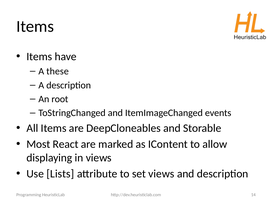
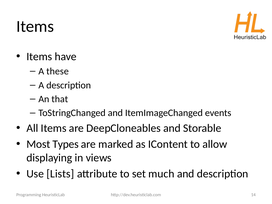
root: root -> that (60, 99)
React: React -> Types (66, 144)
set views: views -> much (161, 174)
